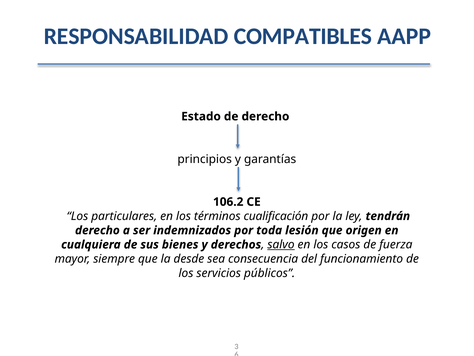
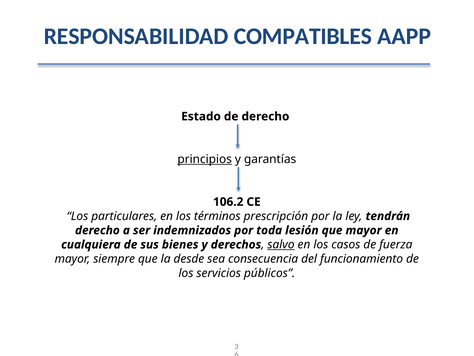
principios underline: none -> present (205, 159)
cualificación: cualificación -> prescripción (276, 216)
que origen: origen -> mayor (364, 230)
